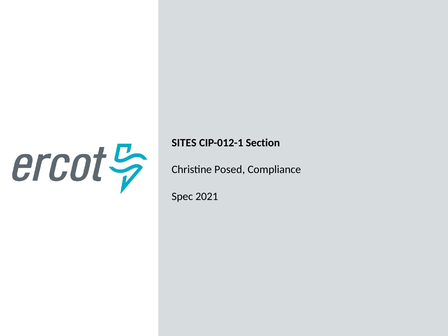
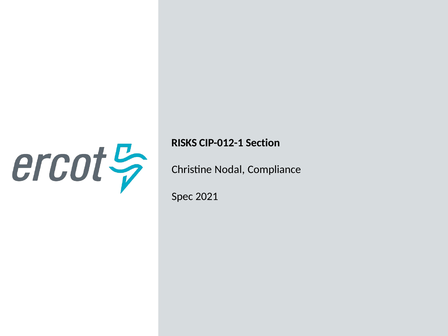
SITES: SITES -> RISKS (184, 143)
Posed: Posed -> Nodal (230, 170)
